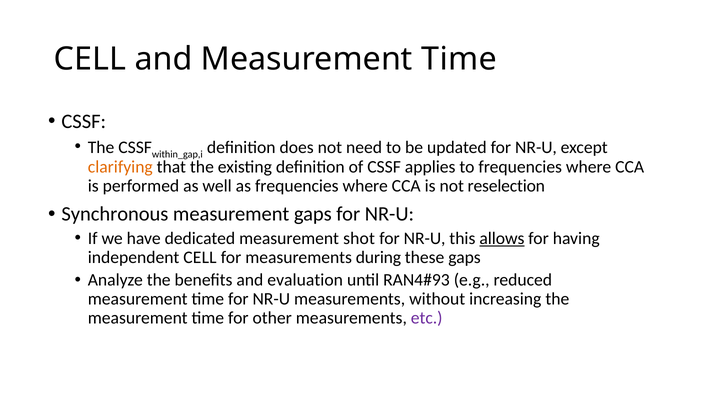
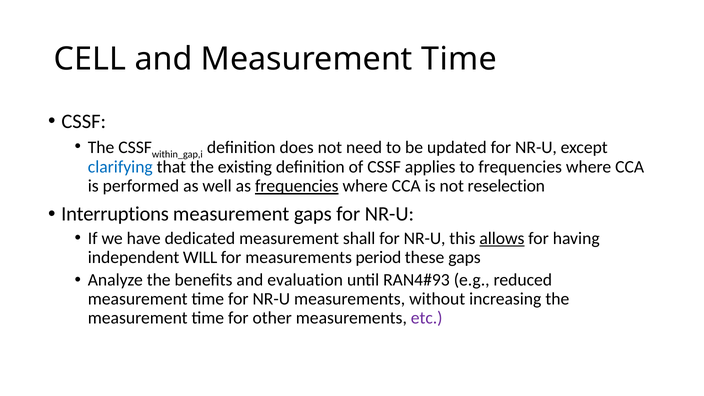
clarifying colour: orange -> blue (120, 167)
frequencies underline: none -> present (297, 186)
Synchronous: Synchronous -> Interruptions (115, 214)
shot: shot -> shall (359, 238)
independent CELL: CELL -> WILL (200, 257)
during: during -> period (378, 257)
